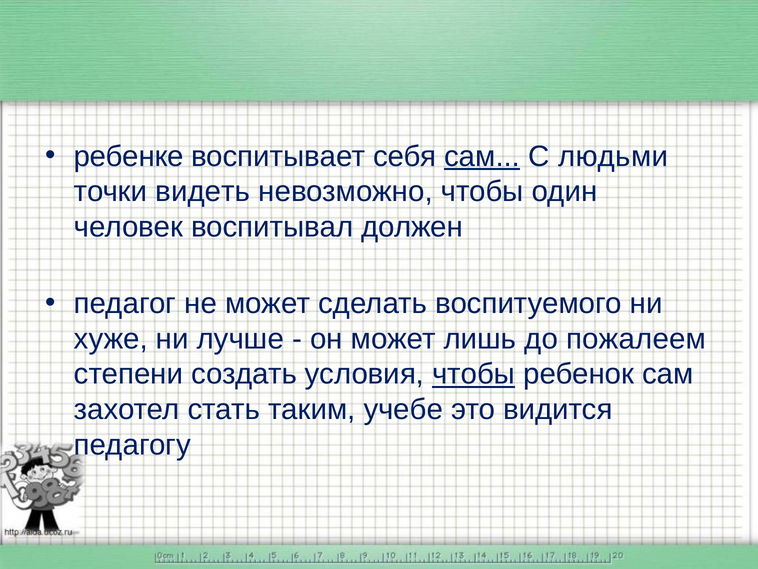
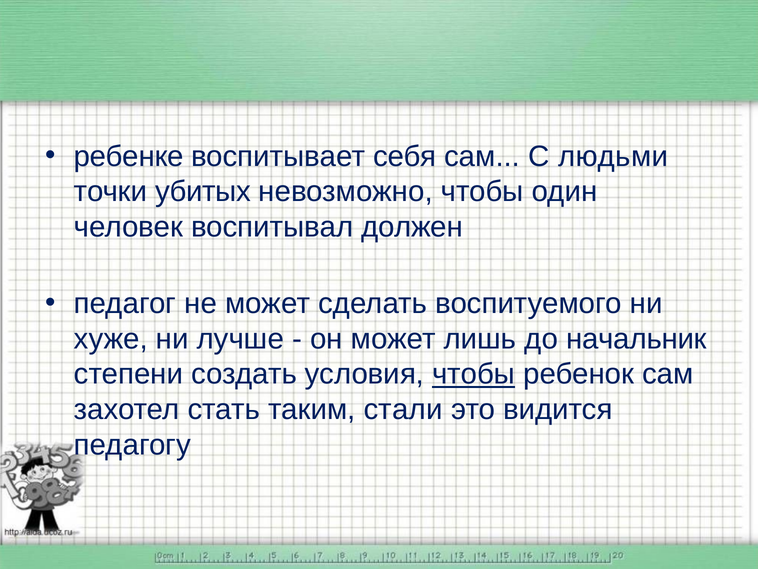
сам underline: present -> none (482, 156)
видеть: видеть -> убитых (203, 191)
пожалеем: пожалеем -> начальник (636, 339)
учебе: учебе -> стали (403, 409)
